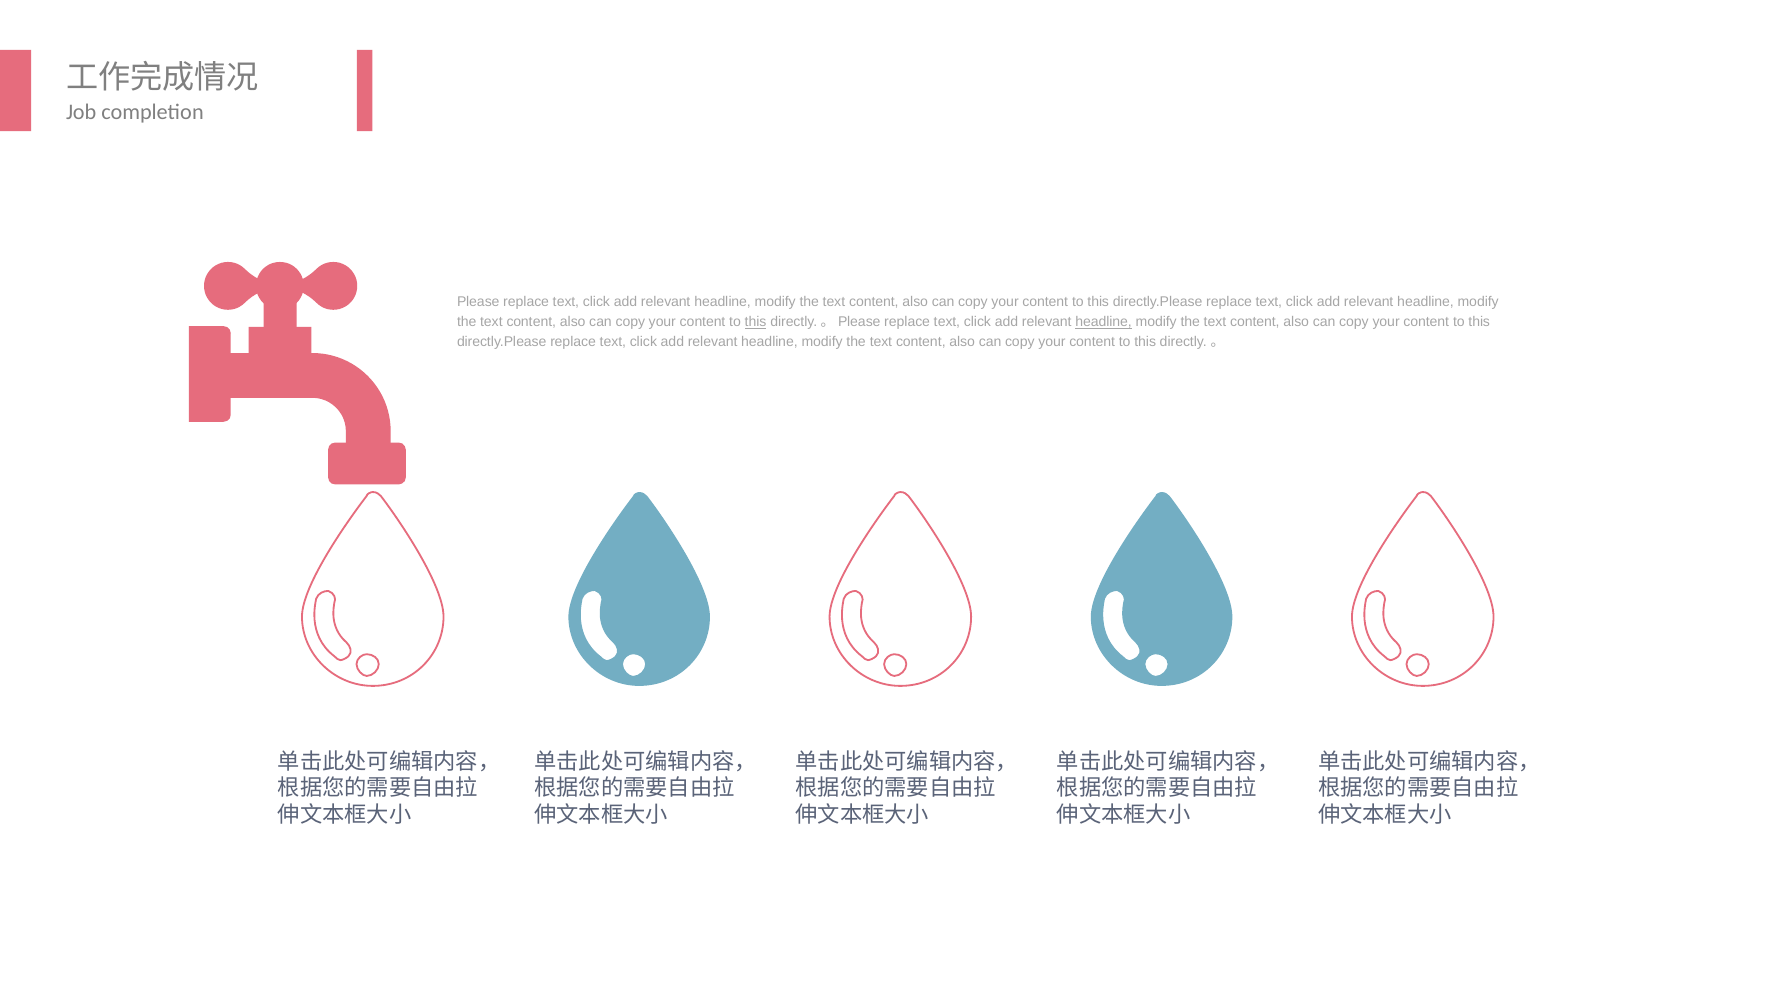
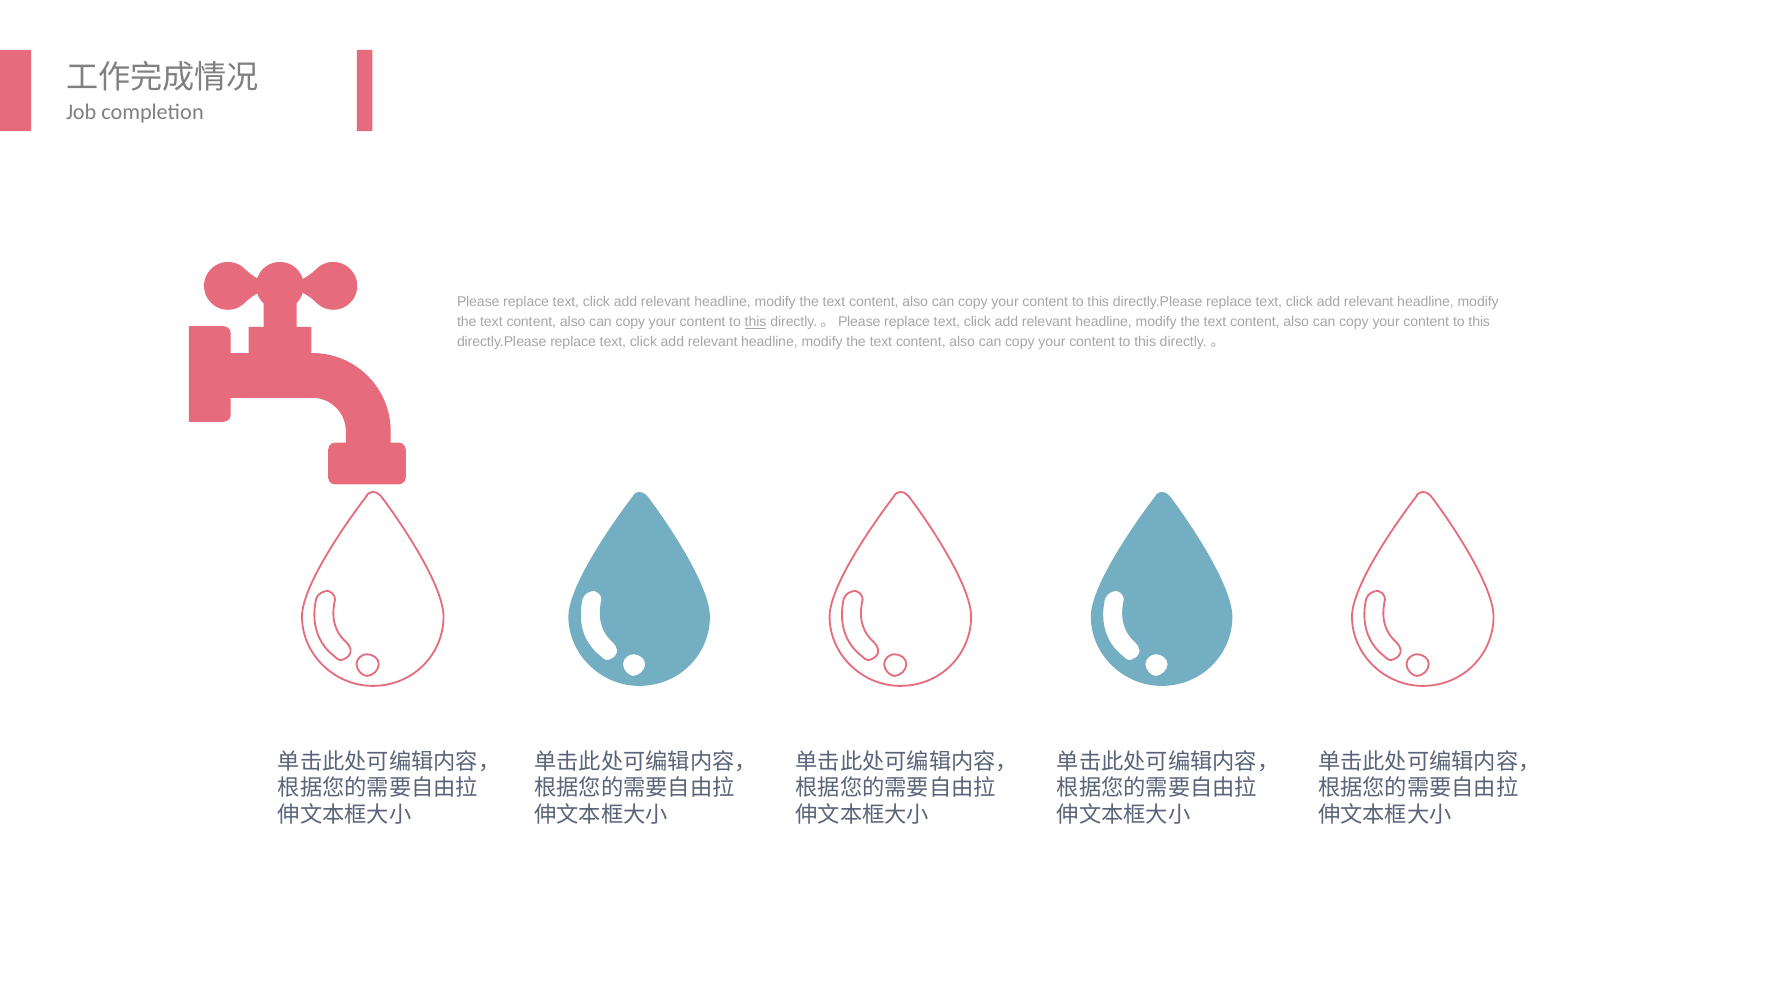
headline underline: present -> none (1104, 322)
